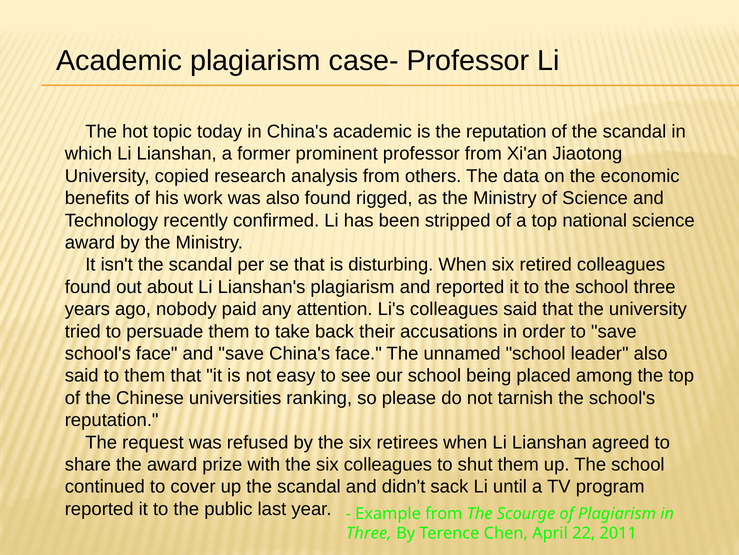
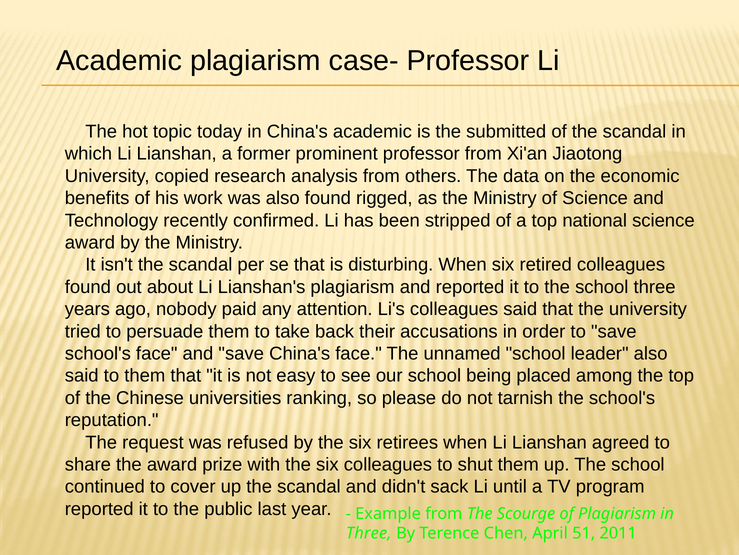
the reputation: reputation -> submitted (506, 131)
22: 22 -> 51 (584, 533)
